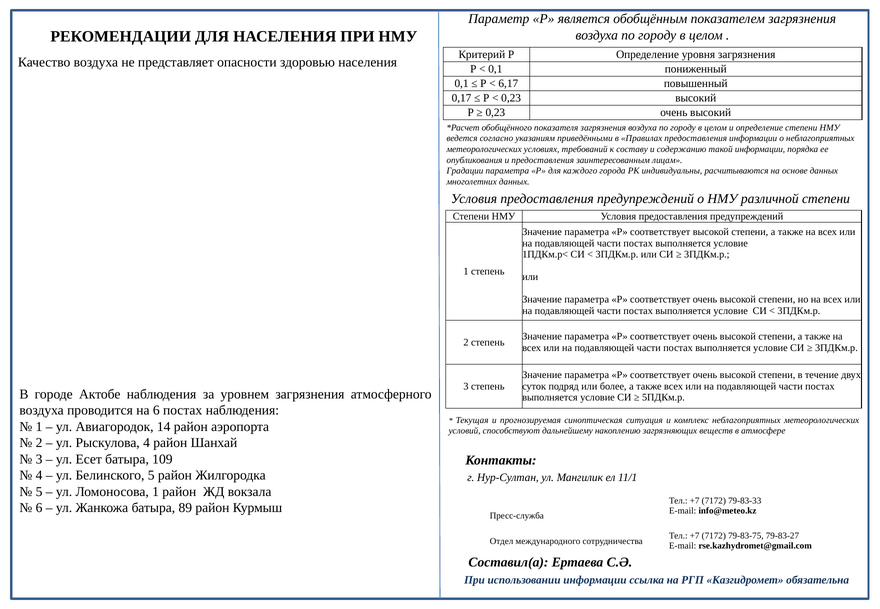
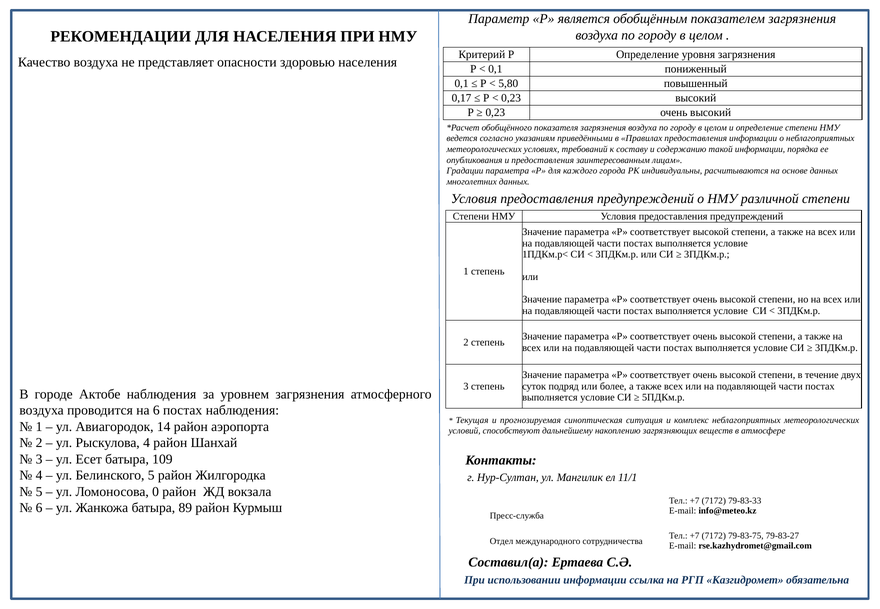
6,17: 6,17 -> 5,80 (508, 83)
Ломоносова 1: 1 -> 0 (156, 492)
